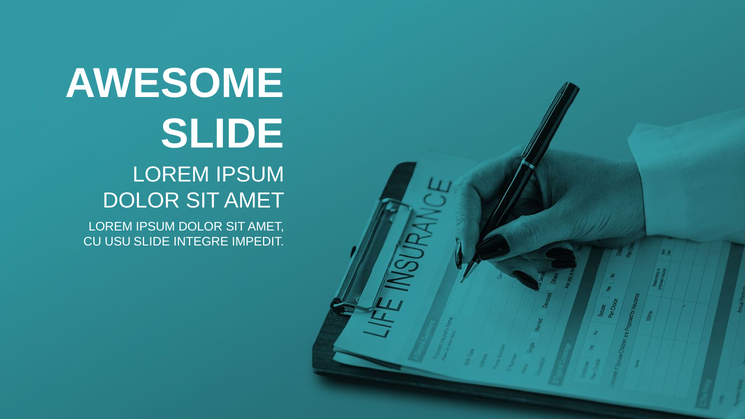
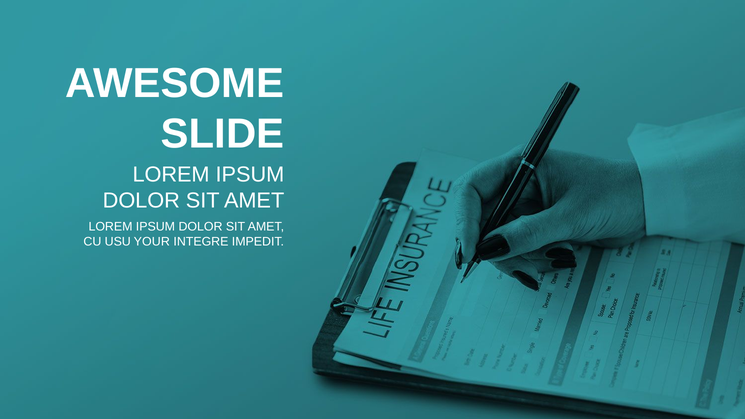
USU SLIDE: SLIDE -> YOUR (152, 242)
